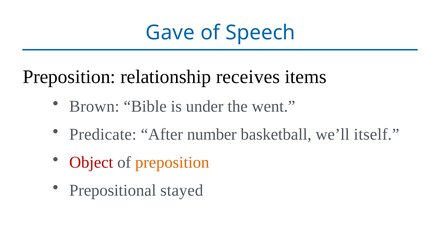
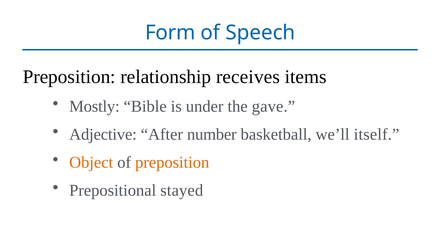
Gave: Gave -> Form (170, 33)
Brown: Brown -> Mostly (94, 107)
went: went -> gave (273, 107)
Predicate: Predicate -> Adjective (103, 135)
Object colour: red -> orange (91, 163)
